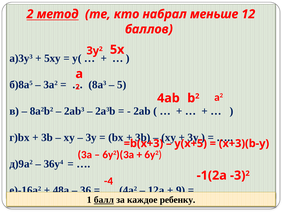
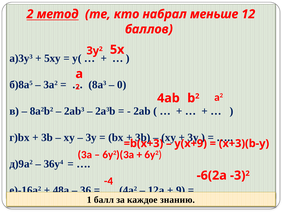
5: 5 -> 0 (122, 85)
y(x+5: y(x+5 -> y(x+9 (191, 143)
-1(2a: -1(2a -> -6(2a (212, 175)
балл underline: present -> none (104, 199)
ребенку: ребенку -> знанию (177, 199)
